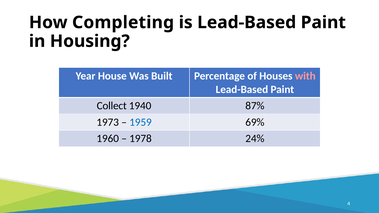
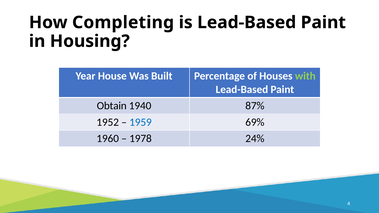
with colour: pink -> light green (305, 76)
Collect: Collect -> Obtain (112, 106)
1973: 1973 -> 1952 (108, 122)
